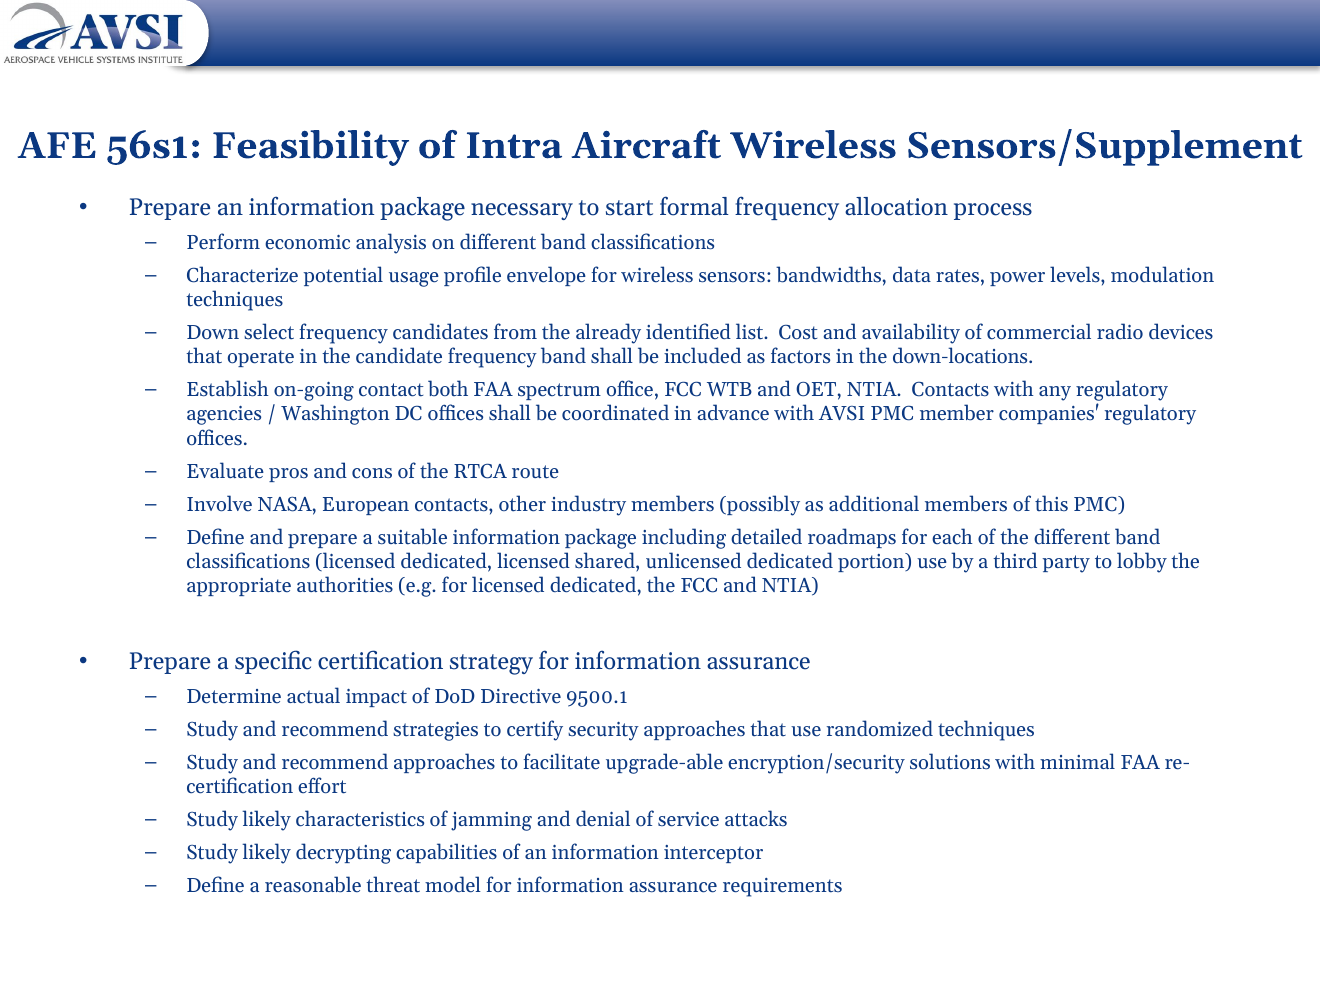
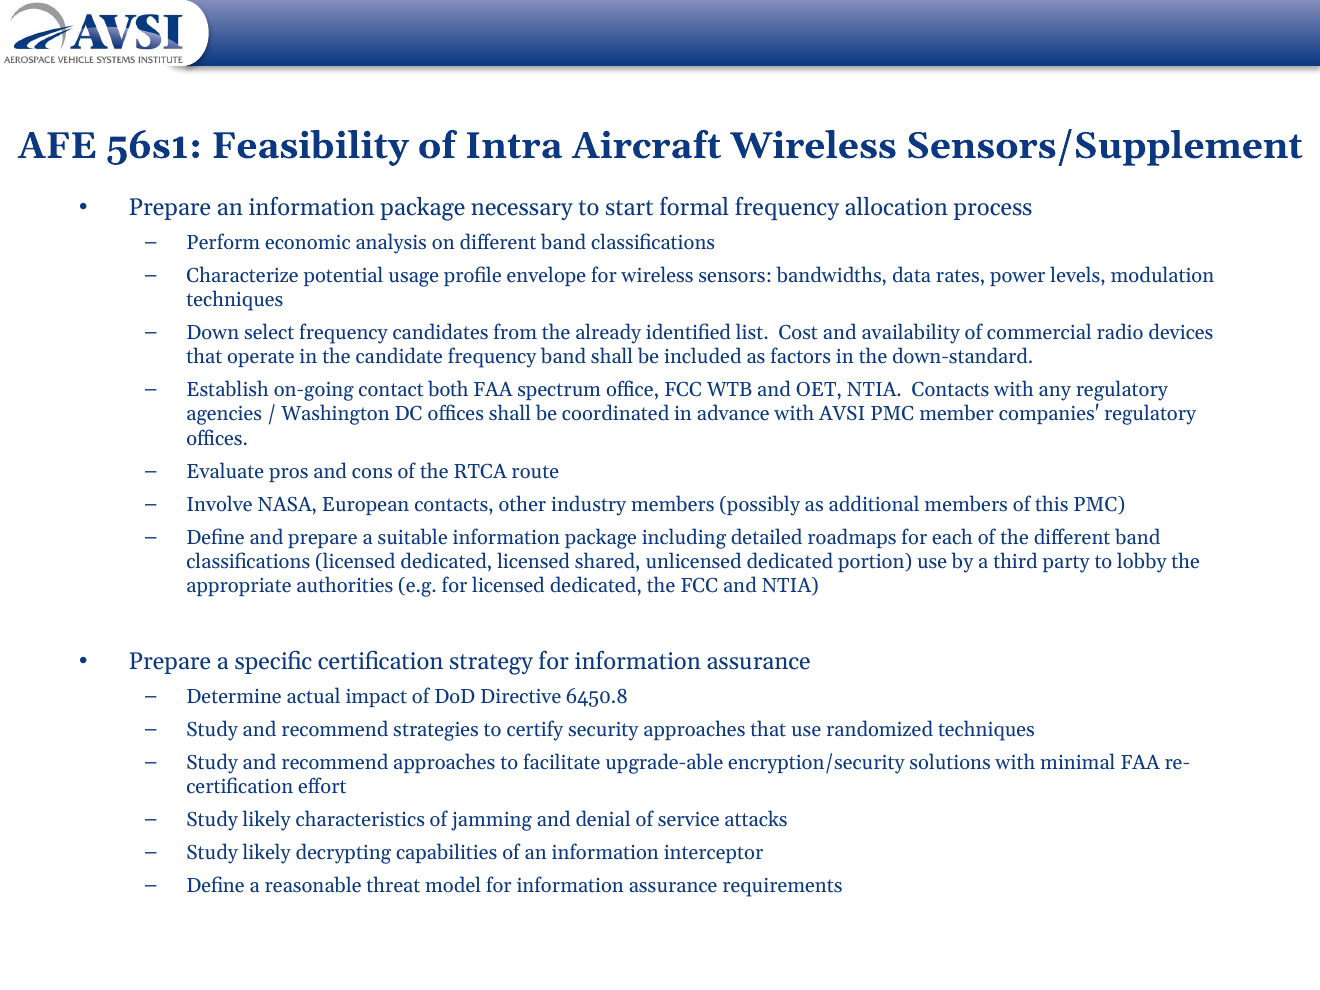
down-locations: down-locations -> down-standard (963, 357)
9500.1: 9500.1 -> 6450.8 (597, 697)
